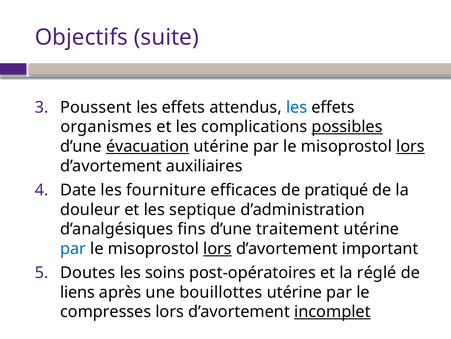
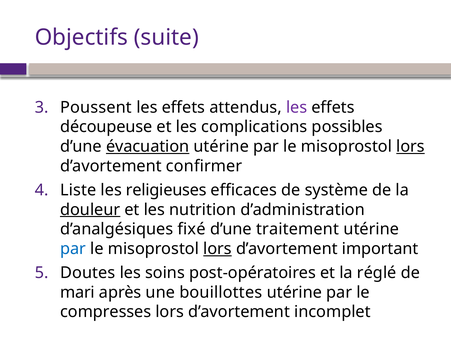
les colour: blue -> purple (297, 107)
organismes: organismes -> découpeuse (106, 127)
possibles underline: present -> none (347, 127)
auxiliaires: auxiliaires -> confirmer (204, 166)
Date: Date -> Liste (78, 190)
fourniture: fourniture -> religieuses (166, 190)
pratiqué: pratiqué -> système (336, 190)
douleur underline: none -> present (90, 209)
septique: septique -> nutrition (203, 209)
fins: fins -> fixé (192, 229)
liens: liens -> mari (77, 292)
incomplet underline: present -> none (332, 311)
